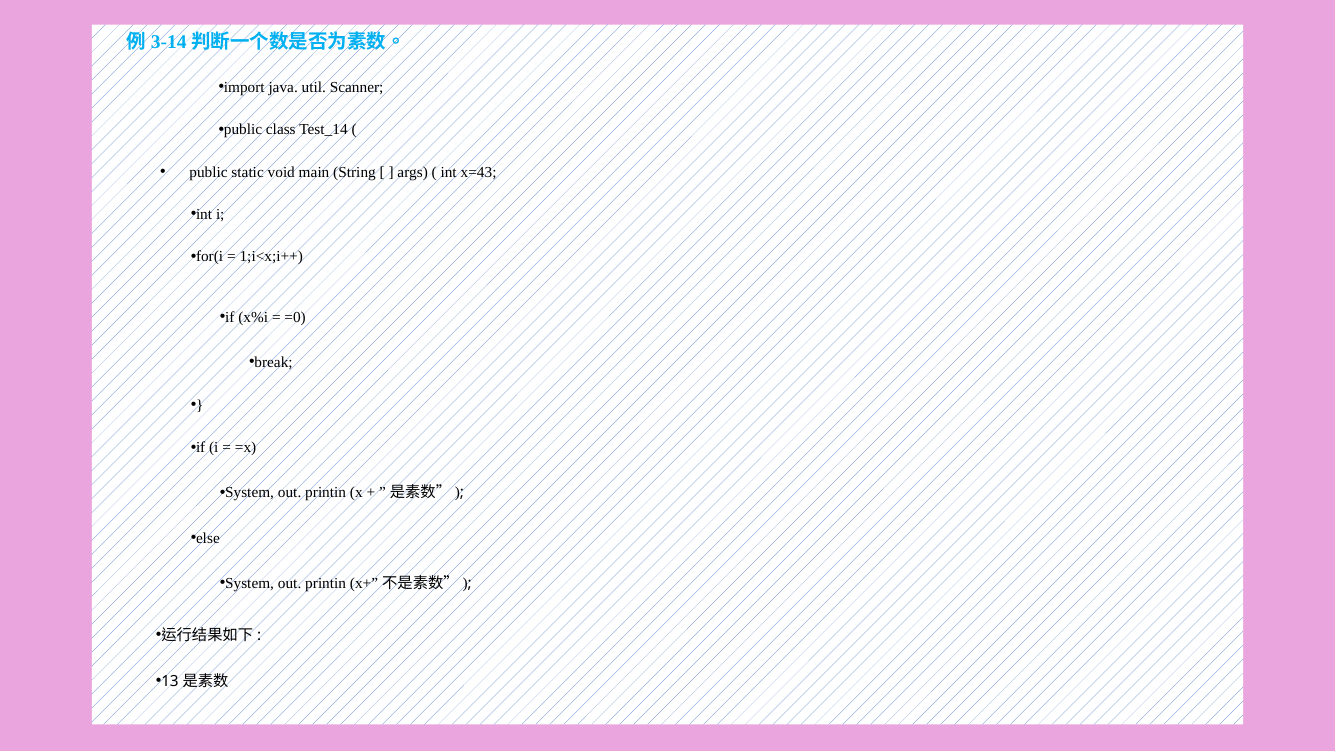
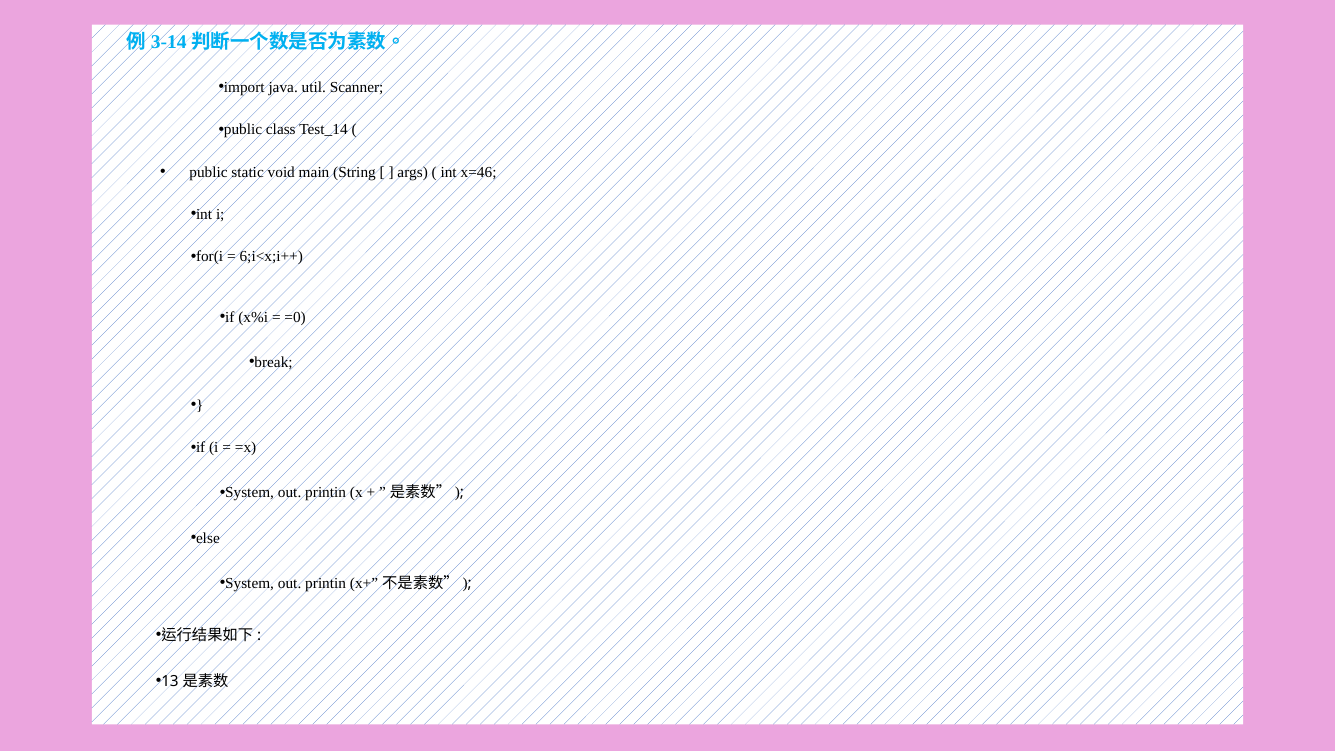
x=43: x=43 -> x=46 (479, 172)
1;i<x;i++: 1;i<x;i++ -> 6;i<x;i++ (271, 257)
